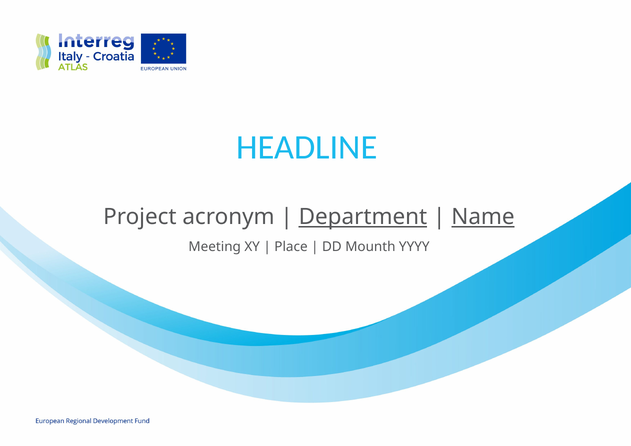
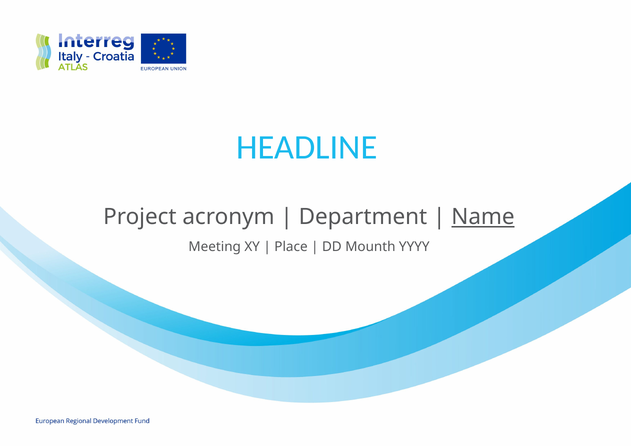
Department underline: present -> none (363, 217)
